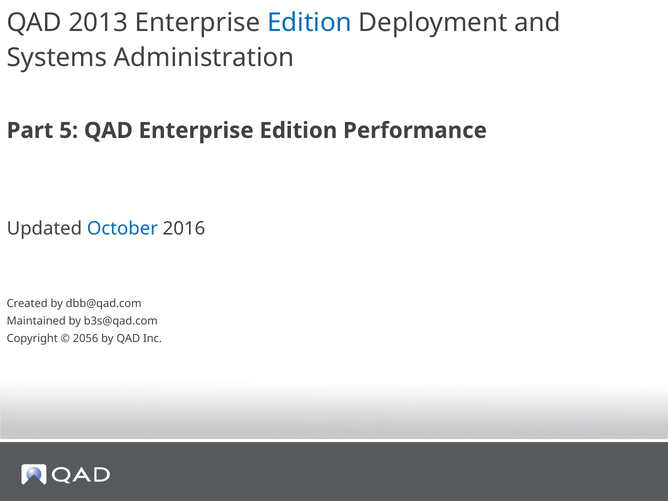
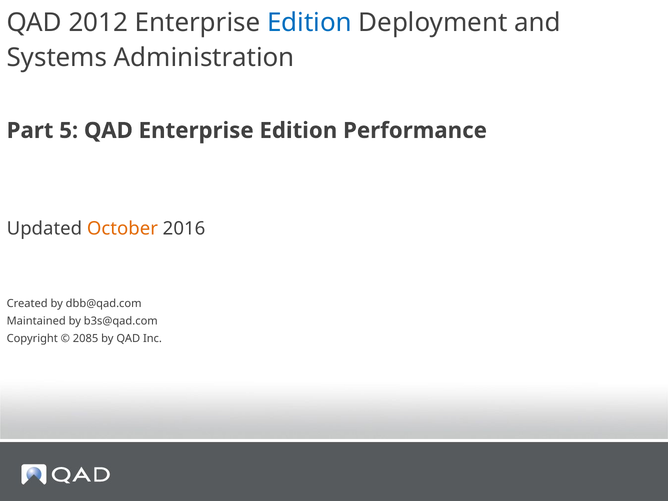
2013: 2013 -> 2012 (98, 22)
October colour: blue -> orange (122, 229)
2056: 2056 -> 2085 (86, 339)
